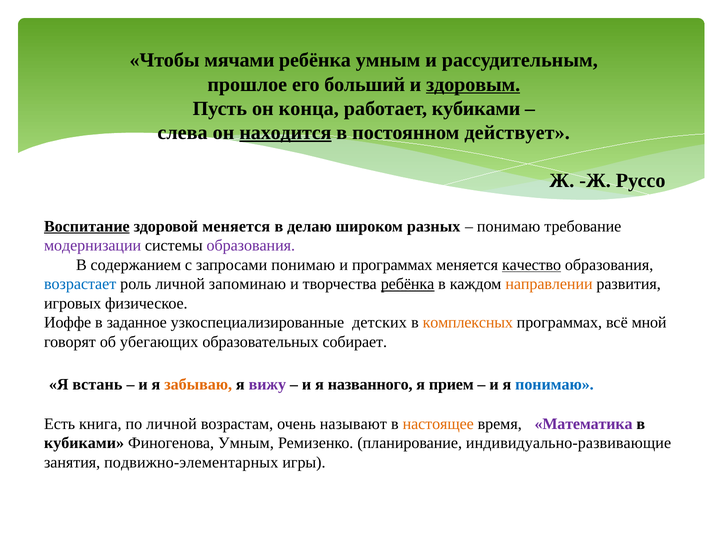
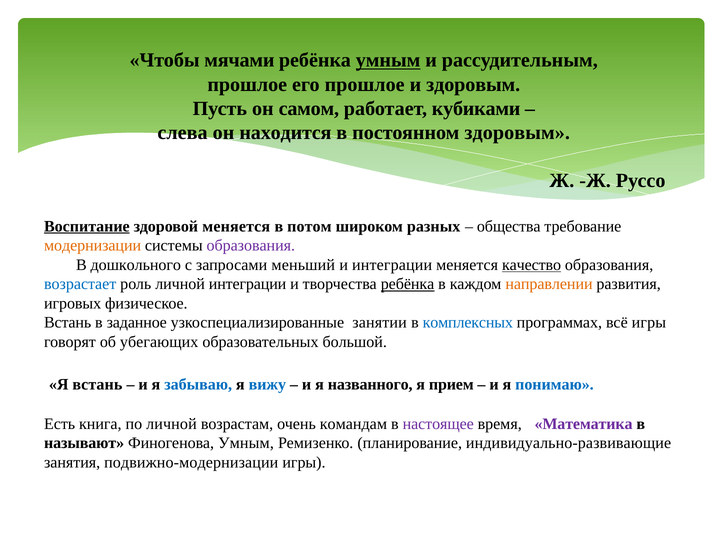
умным underline: none -> present (388, 60)
его больший: больший -> прошлое (365, 84)
здоровым underline: present -> none (473, 84)
конца: конца -> самом (309, 108)
находится underline: present -> none (285, 133)
постоянном действует: действует -> здоровым (517, 133)
делаю: делаю -> потом (309, 226)
понимаю: понимаю -> общества (509, 226)
модернизации colour: purple -> orange (93, 245)
содержанием: содержанием -> дошкольного (136, 265)
запросами понимаю: понимаю -> меньший (303, 265)
и программах: программах -> интеграции (392, 265)
личной запоминаю: запоминаю -> интеграции (248, 284)
Иоффе: Иоффе -> Встань (68, 322)
детских: детских -> занятии (380, 322)
комплексных colour: orange -> blue (468, 322)
всё мной: мной -> игры (649, 322)
собирает: собирает -> большой (355, 342)
забываю colour: orange -> blue (198, 384)
вижу colour: purple -> blue (267, 384)
называют: называют -> командам (353, 423)
настоящее colour: orange -> purple (438, 423)
кубиками: кубиками -> называют (84, 443)
подвижно-элементарных: подвижно-элементарных -> подвижно-модернизации (191, 462)
